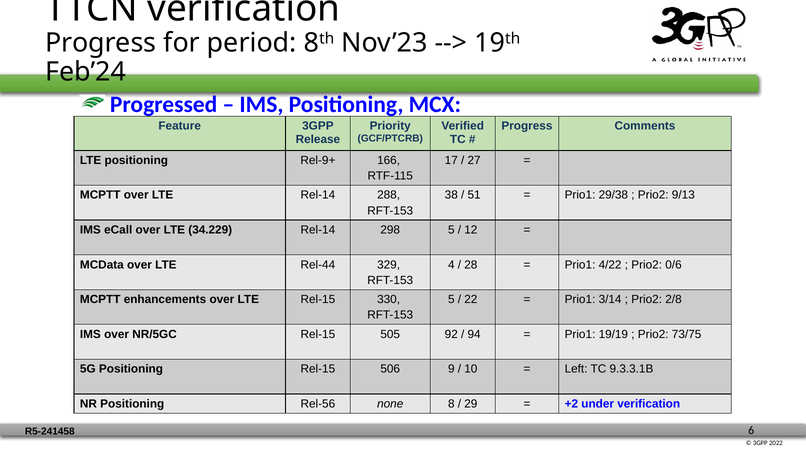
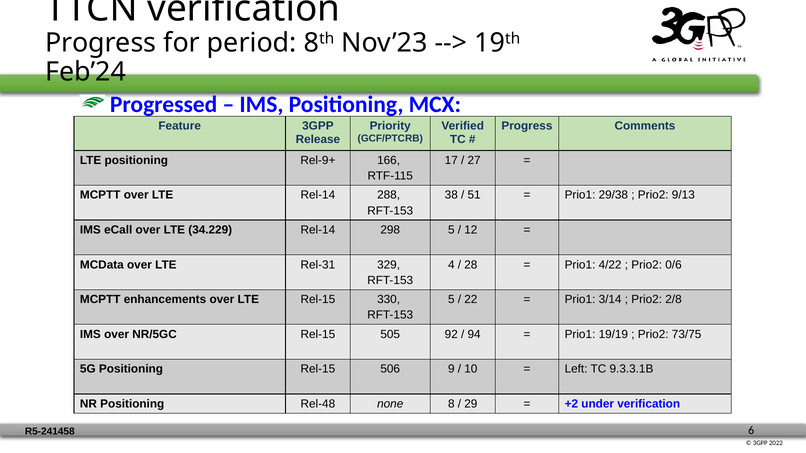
Rel-44: Rel-44 -> Rel-31 (318, 265)
Rel-56: Rel-56 -> Rel-48 (318, 404)
